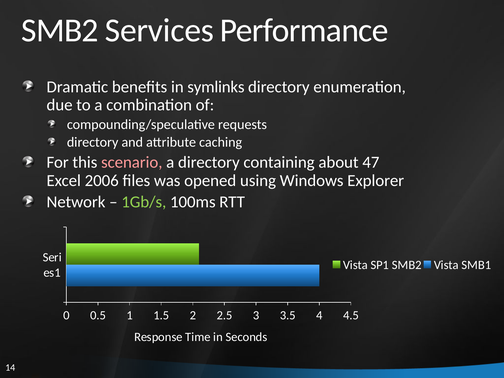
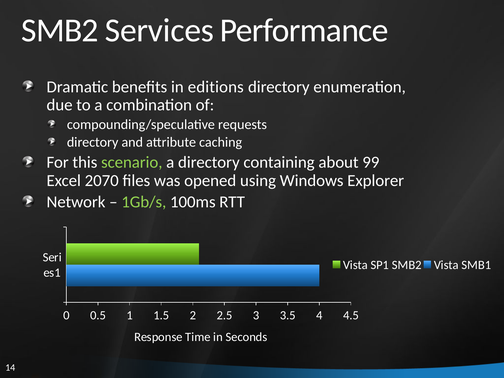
symlinks: symlinks -> editions (216, 87)
scenario colour: pink -> light green (132, 162)
47: 47 -> 99 (371, 162)
2006: 2006 -> 2070 (102, 180)
